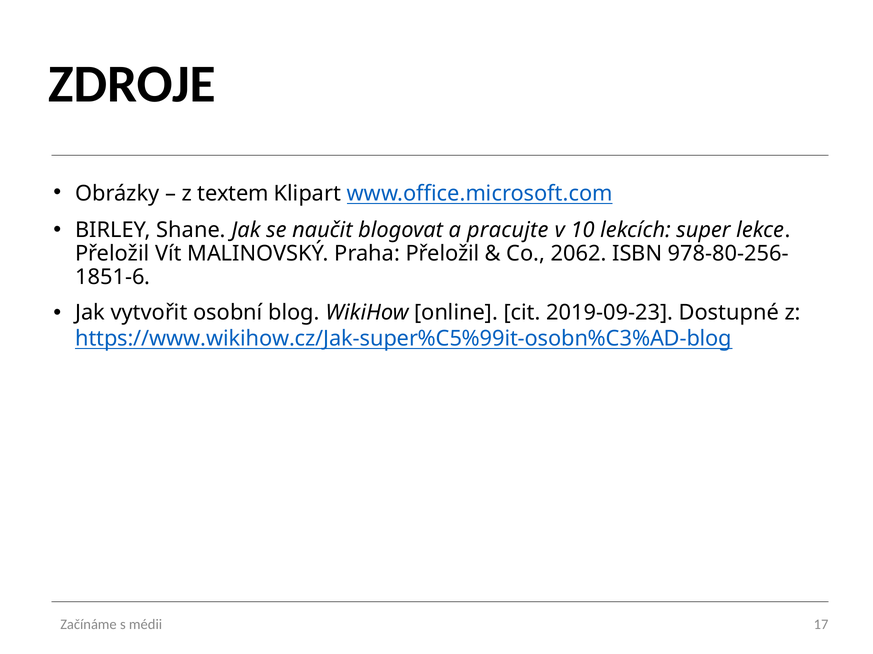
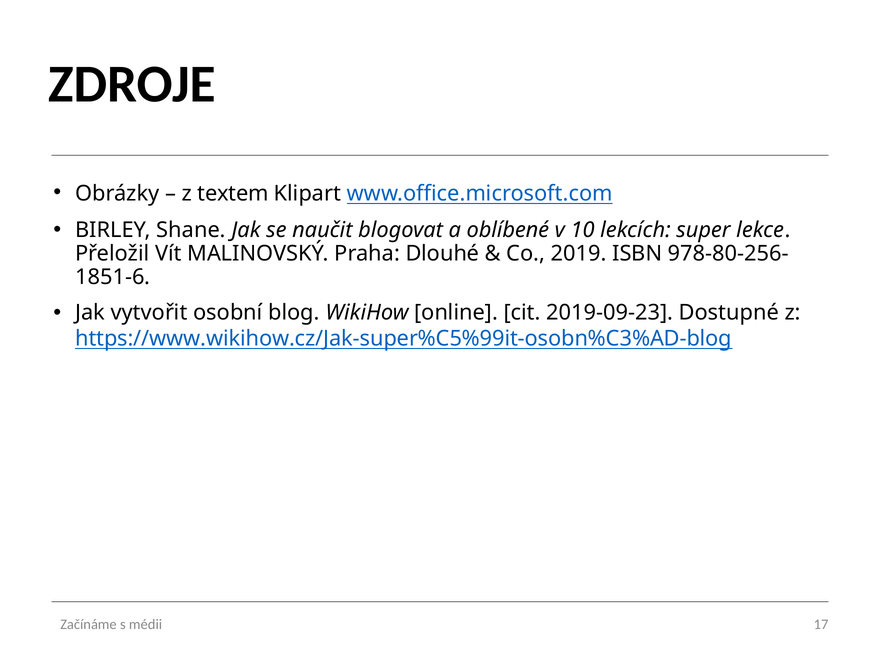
pracujte: pracujte -> oblíbené (508, 230)
Praha Přeložil: Přeložil -> Dlouhé (442, 254)
2062: 2062 -> 2019 (579, 254)
